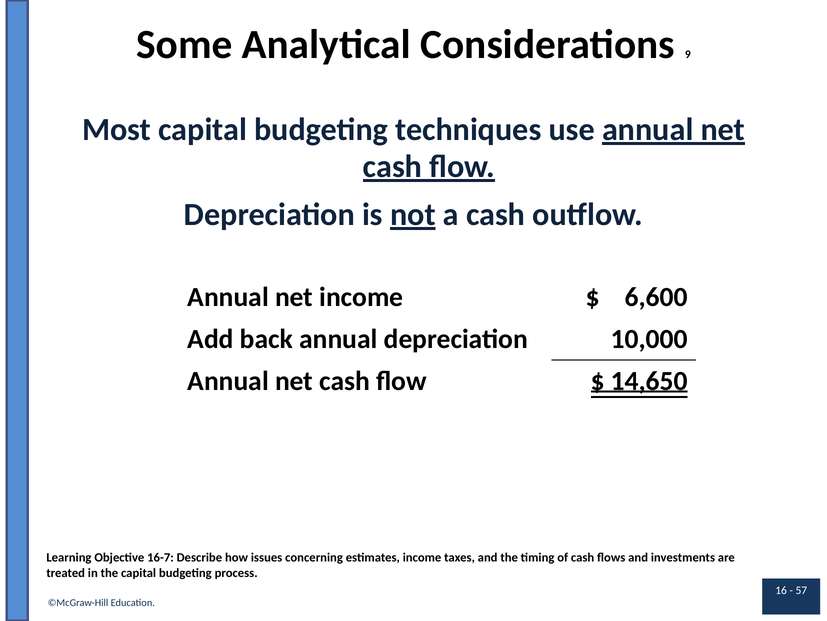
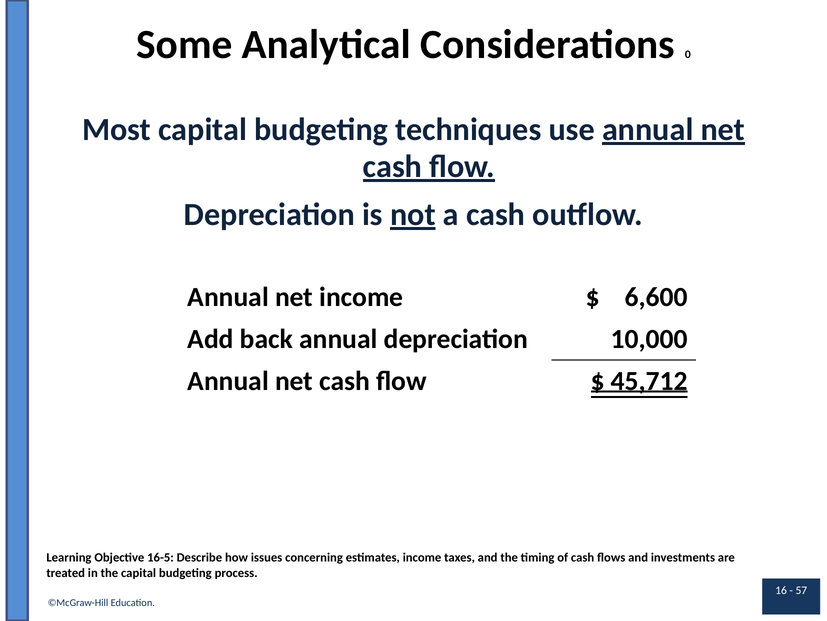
9: 9 -> 0 (688, 54)
14,650: 14,650 -> 45,712 (649, 381)
16-7: 16-7 -> 16-5 (160, 557)
